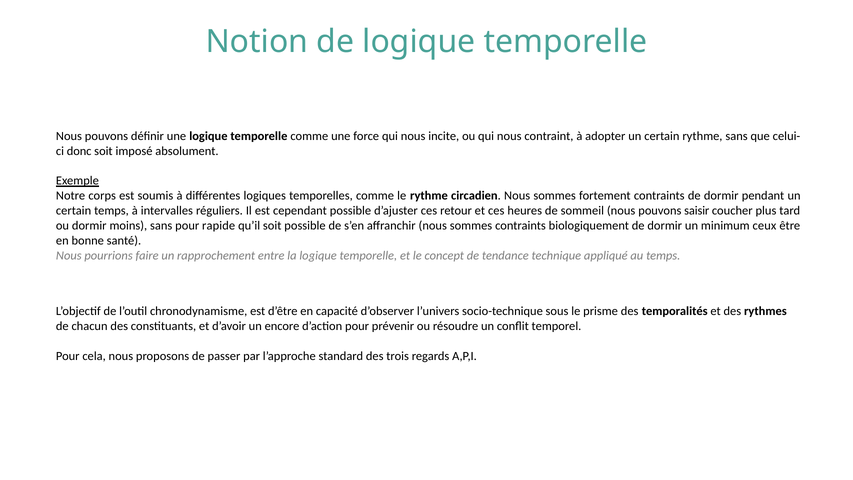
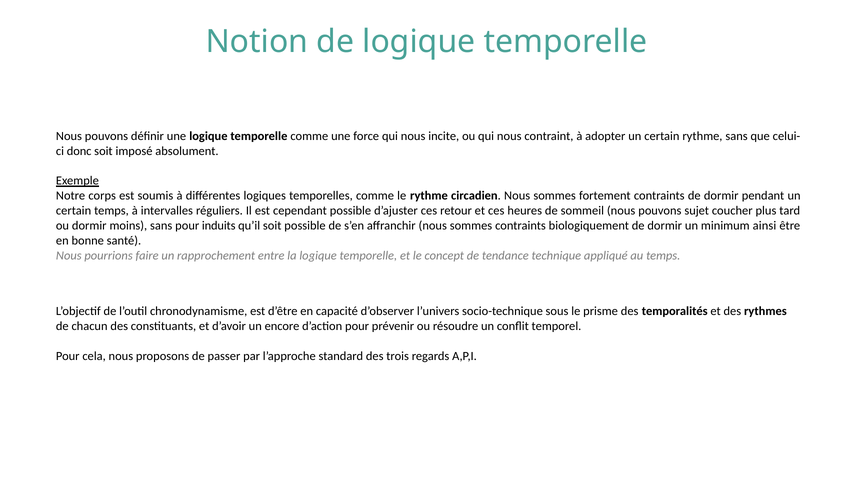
saisir: saisir -> sujet (697, 211)
rapide: rapide -> induits (219, 226)
ceux: ceux -> ainsi (764, 226)
